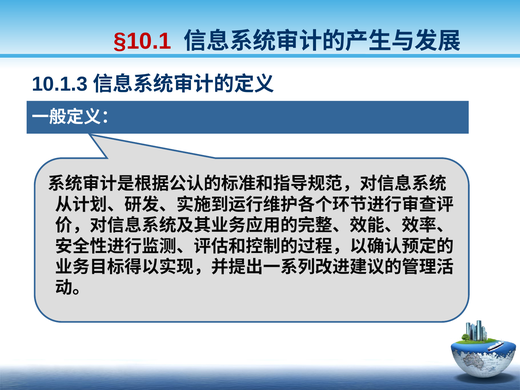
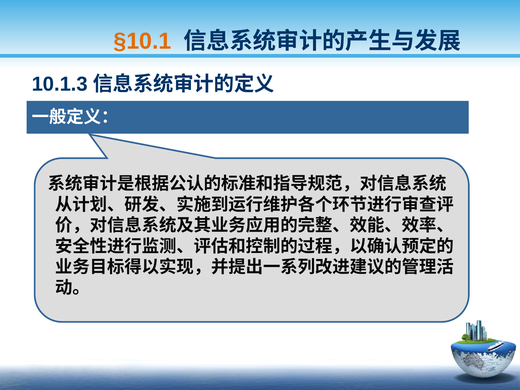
§10.1 colour: red -> orange (143, 41)
